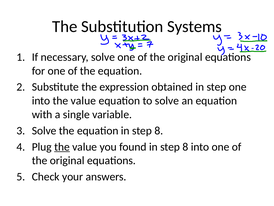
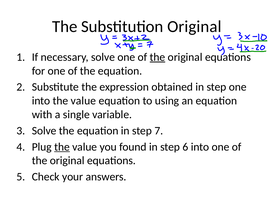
Substitution Systems: Systems -> Original (194, 27)
the underline: none -> present (157, 57)
to solve: solve -> using (167, 101)
equation in step 8: 8 -> 7 (159, 130)
found in step 8: 8 -> 6 (185, 146)
